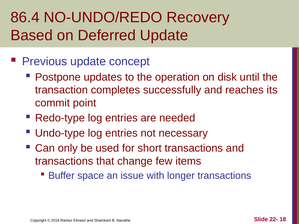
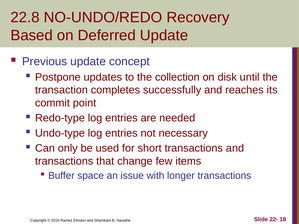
86.4: 86.4 -> 22.8 (25, 17)
operation: operation -> collection (177, 77)
